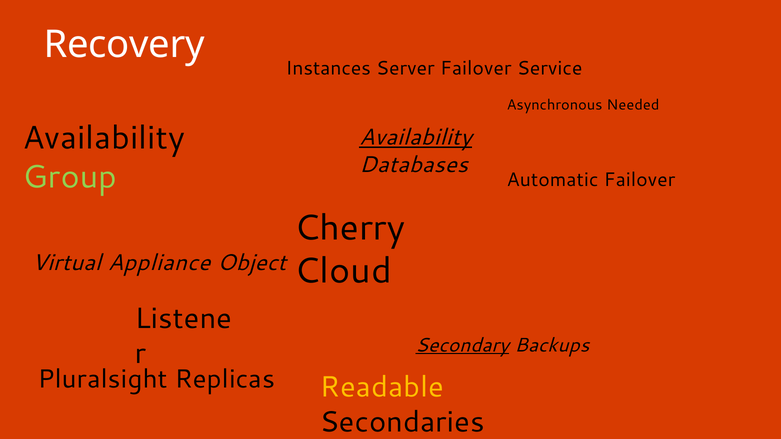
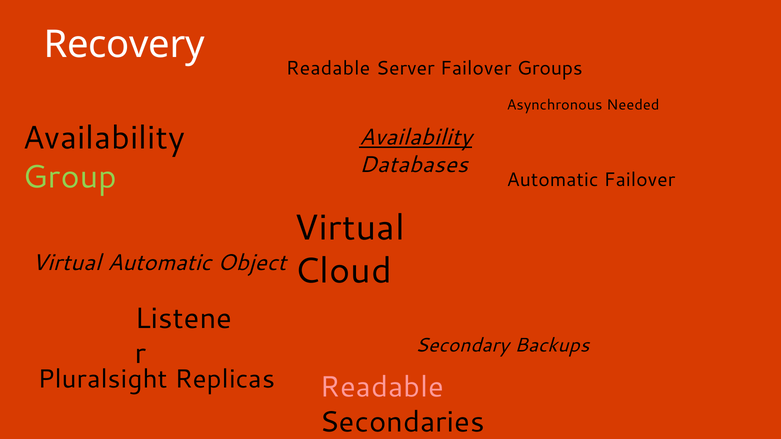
Instances: Instances -> Readable (328, 68)
Service: Service -> Groups (550, 68)
Cherry: Cherry -> Virtual (350, 228)
Virtual Appliance: Appliance -> Automatic (159, 263)
Secondary underline: present -> none (462, 345)
Readable colour: yellow -> pink (382, 387)
